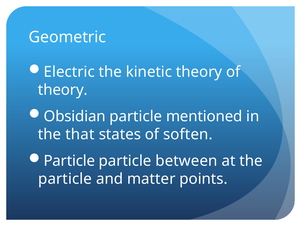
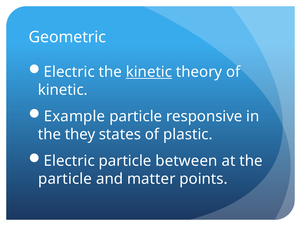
kinetic underline: none -> present (149, 72)
theory: theory -> kinetic (63, 90)
Obsidian: Obsidian -> Example (74, 116)
mentioned: mentioned -> responsive (204, 116)
that: that -> they (80, 134)
soften: soften -> plastic (188, 134)
Particle: Particle -> Electric (69, 161)
